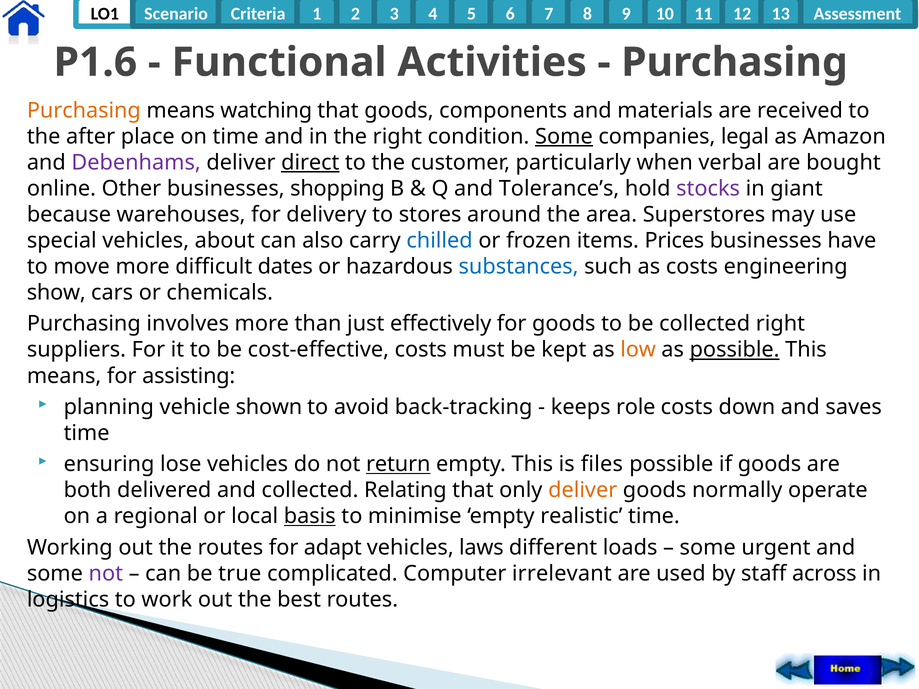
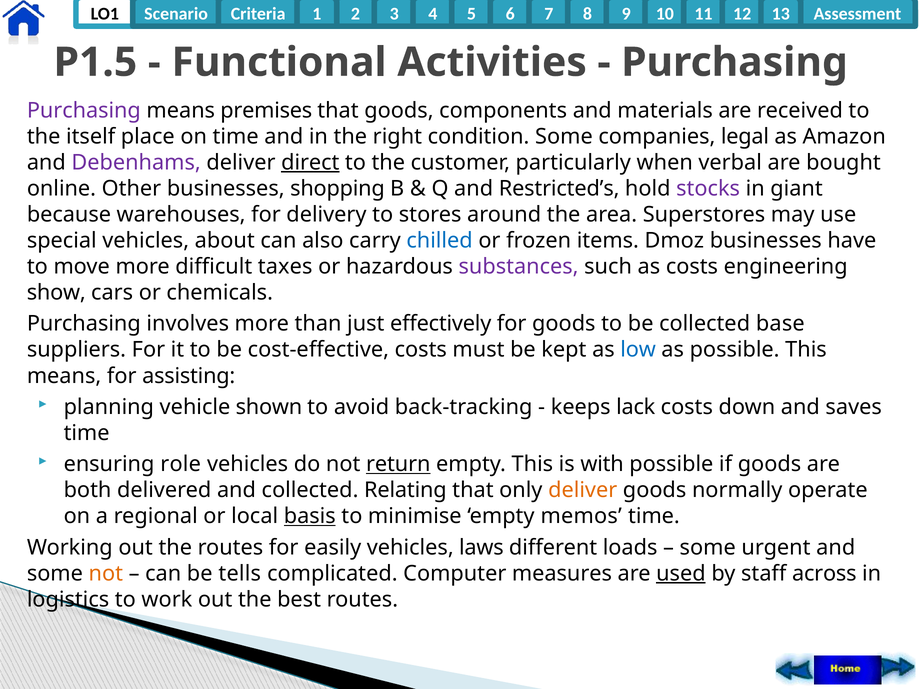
P1.6: P1.6 -> P1.5 (95, 62)
Purchasing colour: orange -> purple (84, 110)
watching: watching -> premises (266, 110)
after: after -> itself (91, 136)
Some underline: present -> none (564, 136)
Tolerance’s: Tolerance’s -> Restricted’s (559, 189)
Prices: Prices -> Dmoz (674, 241)
dates: dates -> taxes (285, 267)
substances colour: blue -> purple (519, 267)
collected right: right -> base (780, 324)
low colour: orange -> blue (638, 350)
possible underline: present -> none (735, 350)
role: role -> lack (636, 407)
lose: lose -> role (181, 464)
files: files -> with (602, 464)
realistic: realistic -> memos (581, 516)
adapt: adapt -> easily (333, 548)
not colour: purple -> orange (106, 574)
true: true -> tells (240, 574)
irrelevant: irrelevant -> measures (562, 574)
used underline: none -> present (681, 574)
